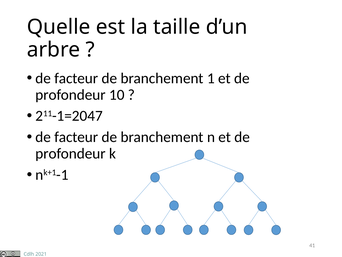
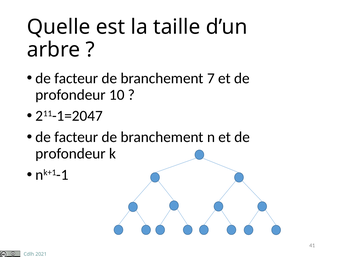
1: 1 -> 7 (211, 78)
